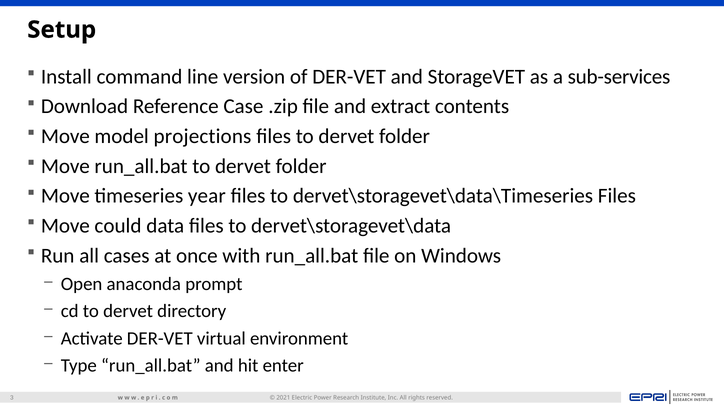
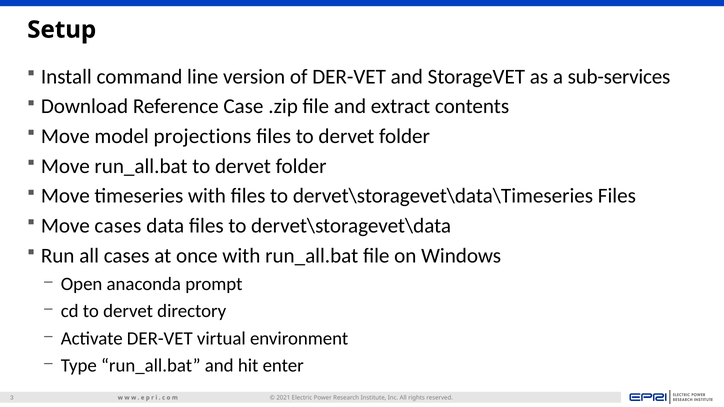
timeseries year: year -> with (207, 196)
Move could: could -> cases (118, 226)
